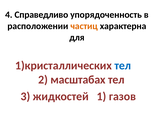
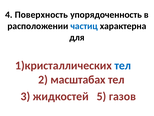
Справедливо: Справедливо -> Поверхность (41, 15)
частиц colour: orange -> blue (84, 26)
1: 1 -> 5 (101, 96)
